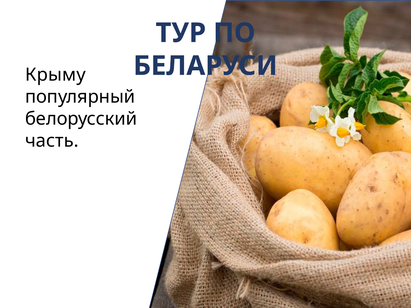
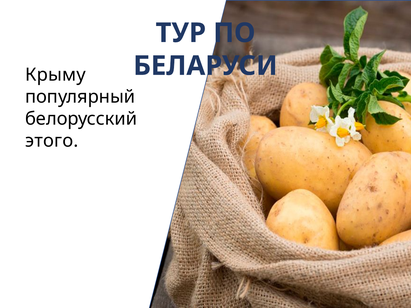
часть: часть -> этого (52, 141)
